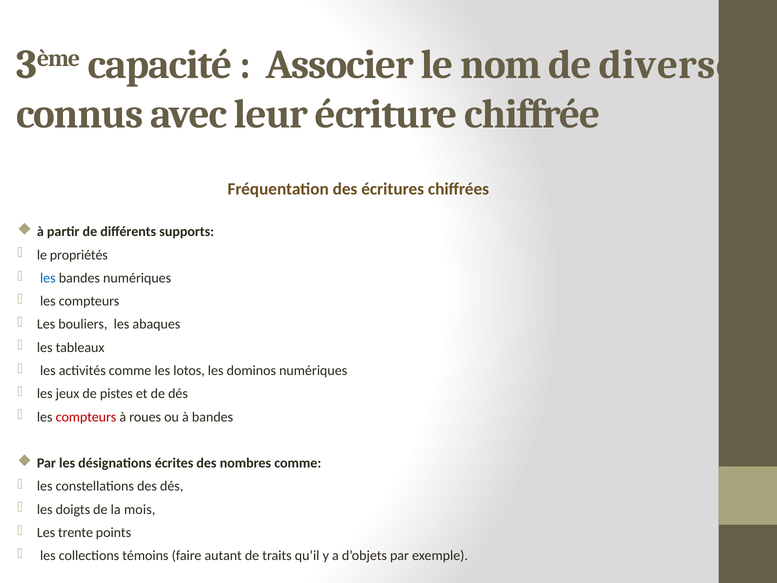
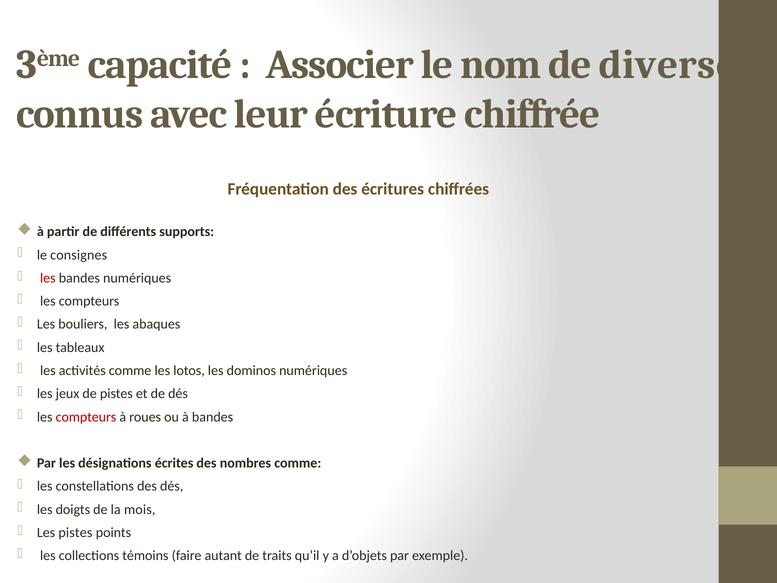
propriétés: propriétés -> consignes (79, 255)
les colour: blue -> red (48, 278)
Les trente: trente -> pistes (75, 532)
